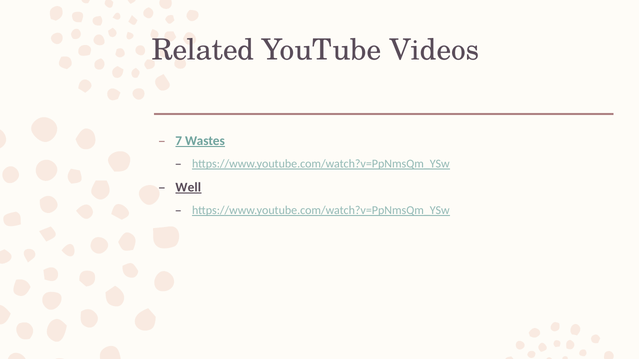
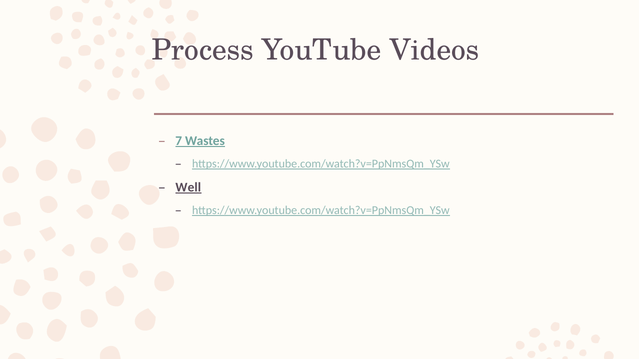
Related: Related -> Process (203, 50)
